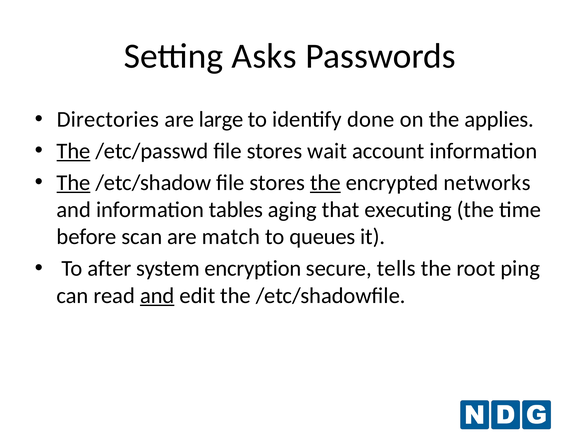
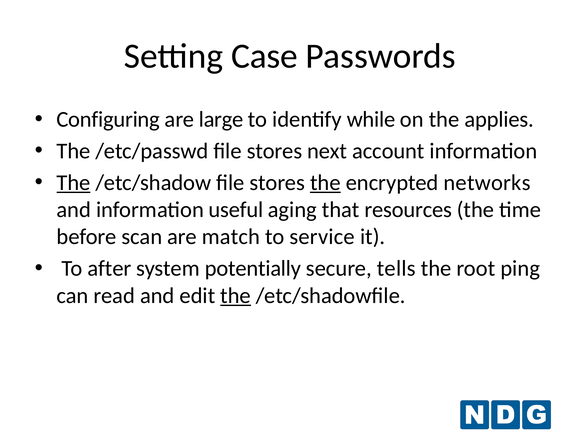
Asks: Asks -> Case (264, 56)
Directories: Directories -> Configuring (108, 120)
done: done -> while (371, 120)
The underline: present -> none (74, 151)
wait: wait -> next (327, 151)
tables: tables -> useful (236, 210)
executing: executing -> resources (408, 210)
queues: queues -> service (322, 237)
encryption: encryption -> potentially (253, 268)
and underline: present -> none (157, 296)
the underline: none -> present (236, 296)
